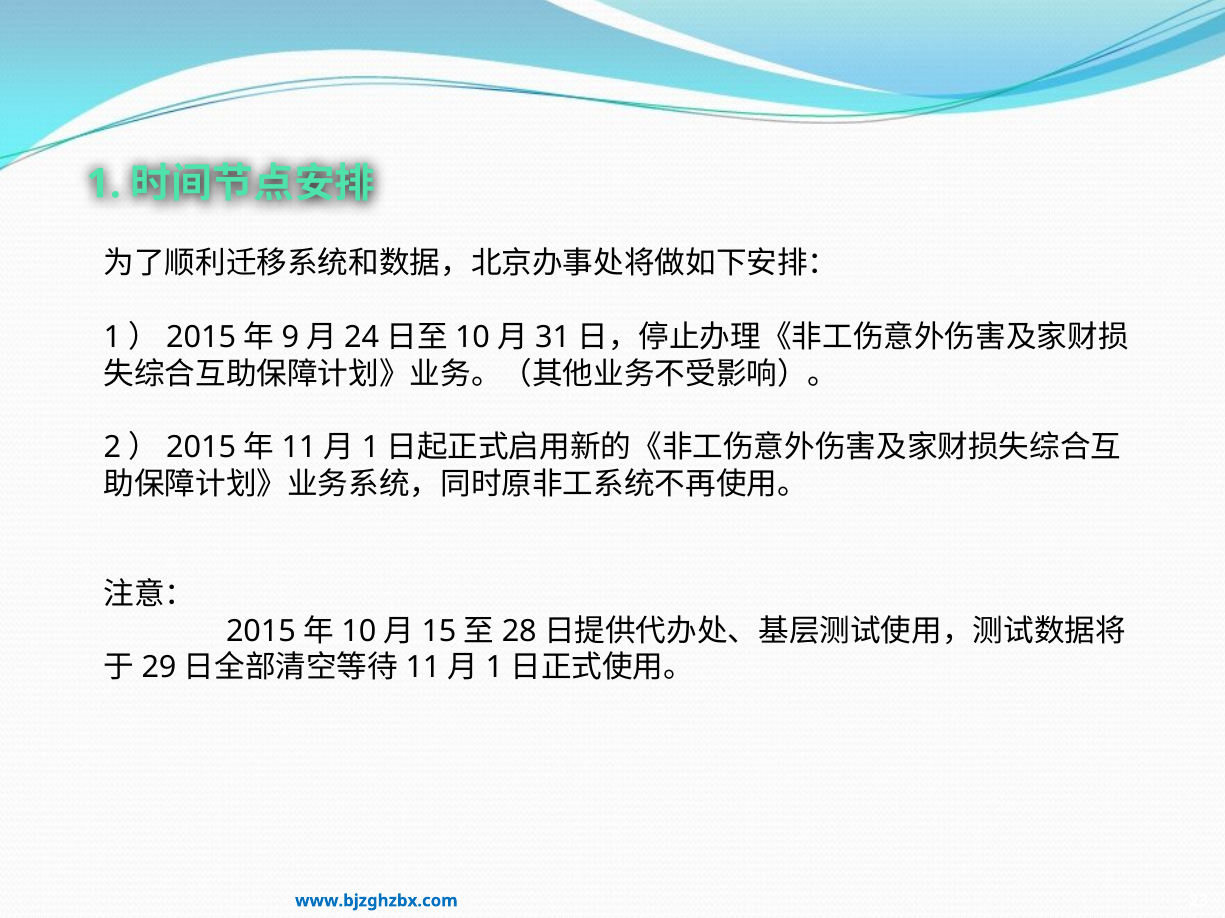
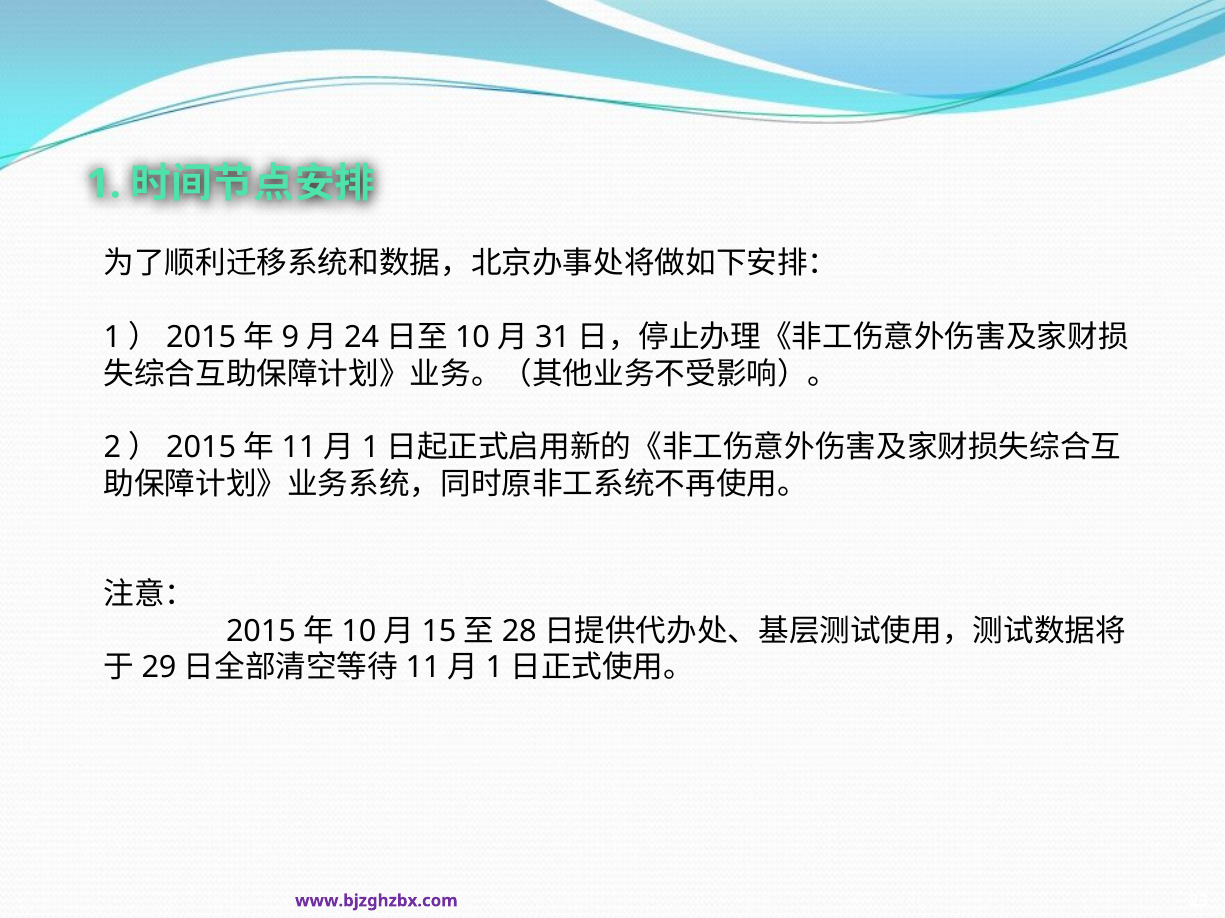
www.bjzghzbx.com colour: blue -> purple (376, 901)
